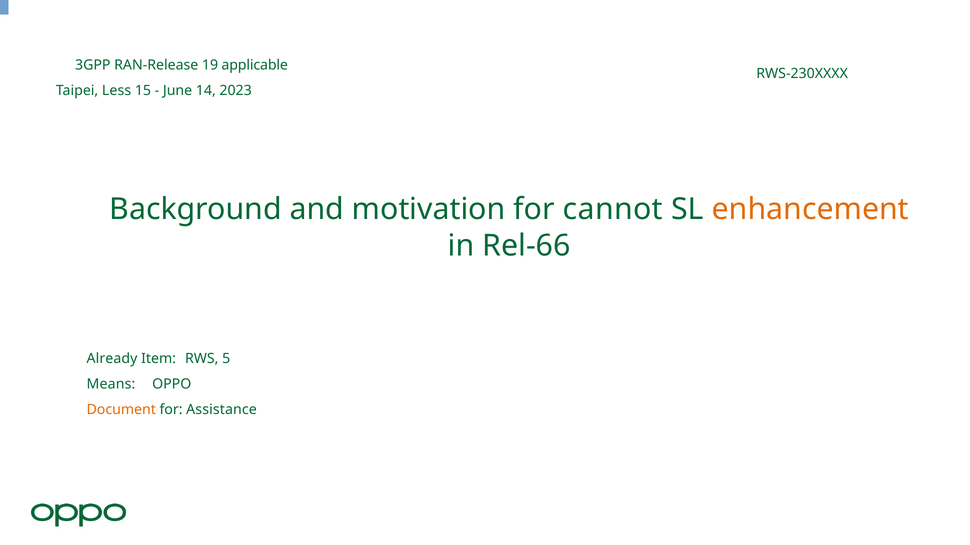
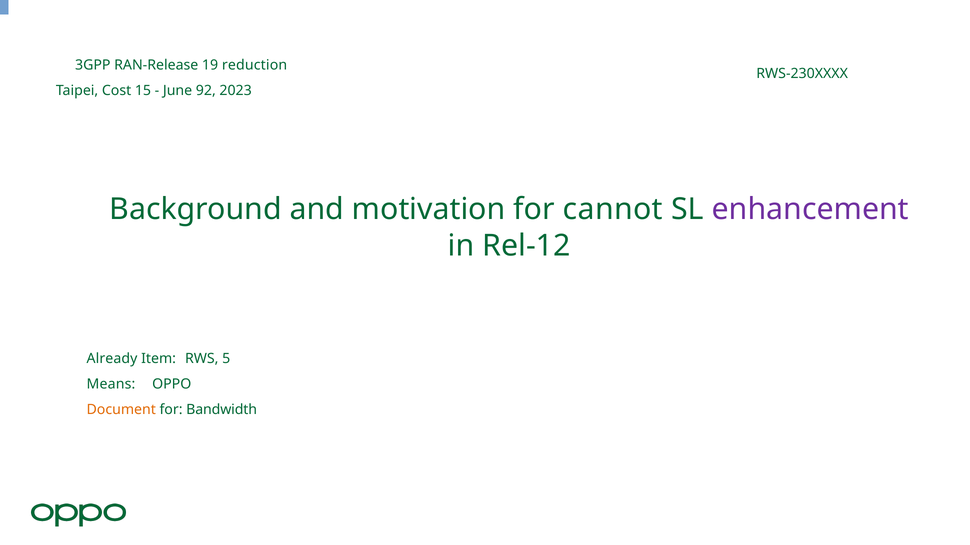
applicable: applicable -> reduction (255, 65)
Less: Less -> Cost (117, 91)
14: 14 -> 92 (206, 91)
enhancement colour: orange -> purple (810, 210)
Rel-66: Rel-66 -> Rel-12 (526, 246)
Assistance: Assistance -> Bandwidth (222, 410)
